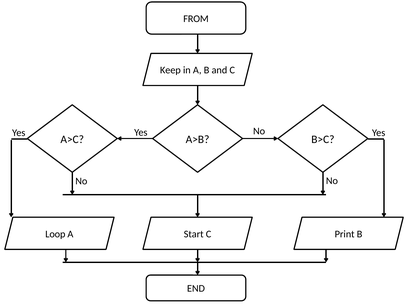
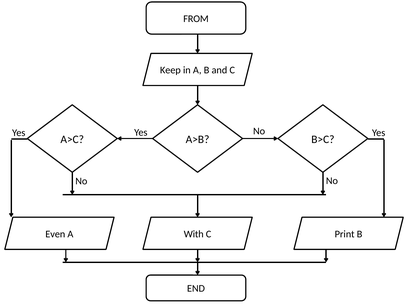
Loop: Loop -> Even (55, 234)
Start: Start -> With (194, 234)
